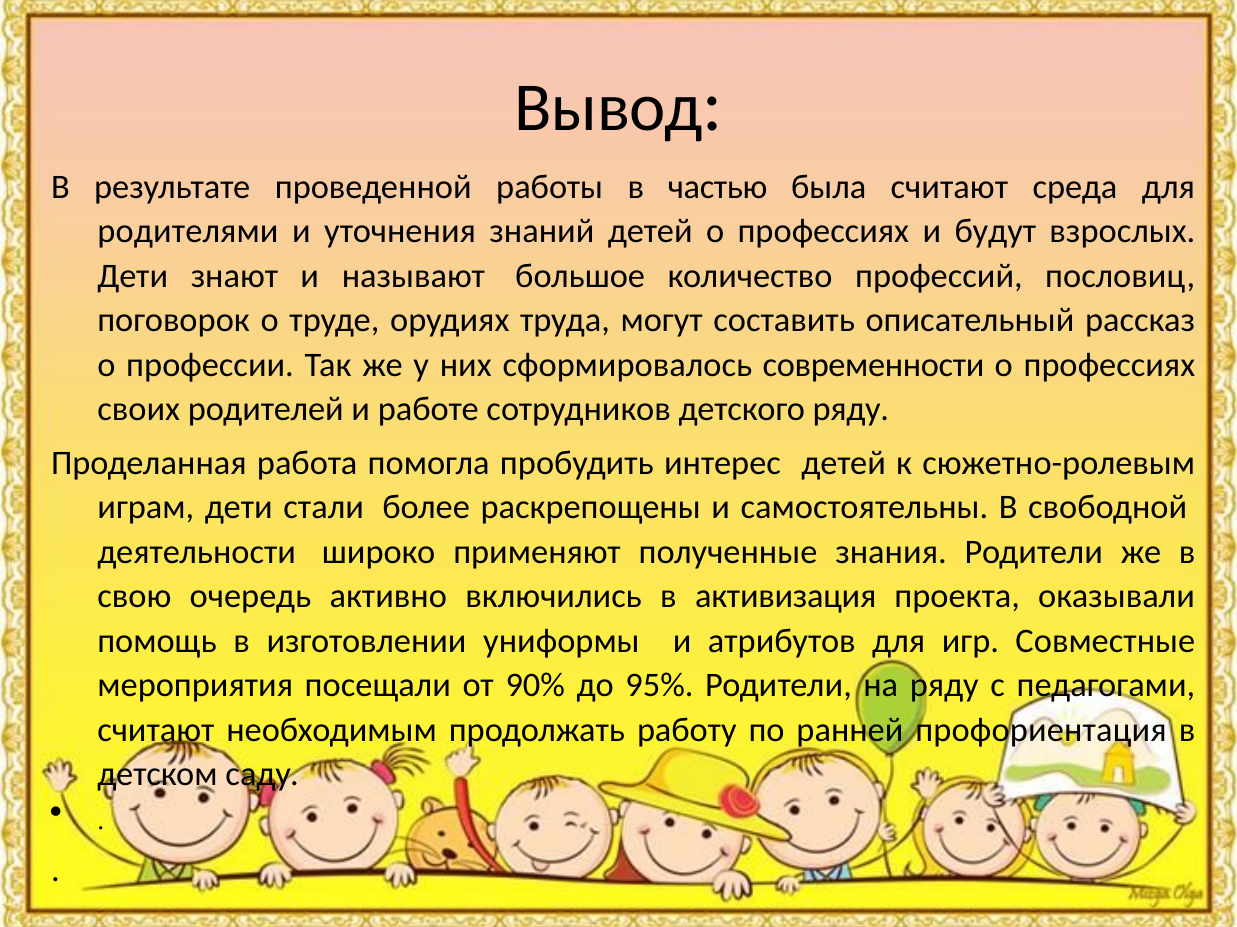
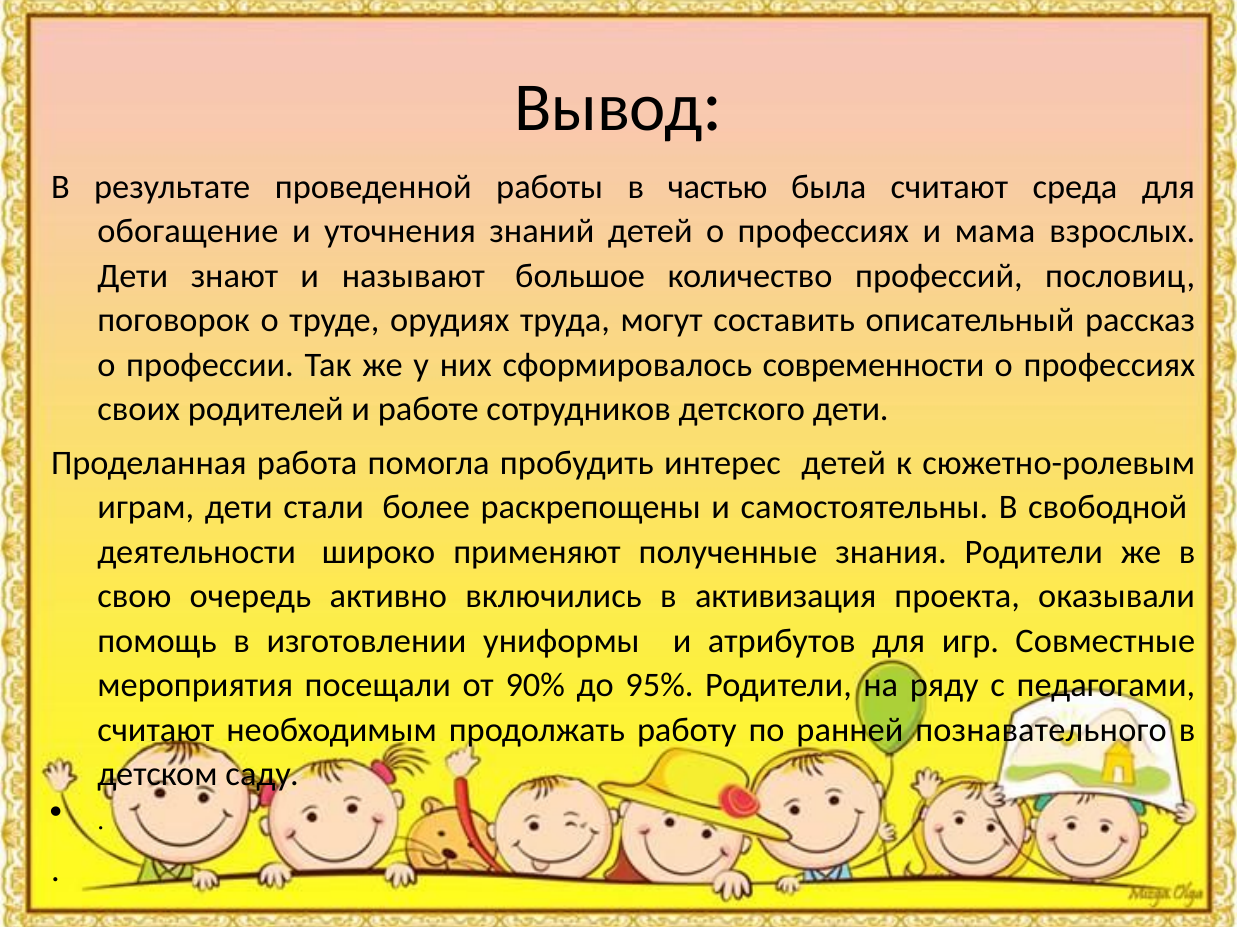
родителями: родителями -> обогащение (188, 232)
будут: будут -> мама (995, 232)
детского ряду: ряду -> дети (851, 410)
профориентация: профориентация -> познавательного (1041, 731)
